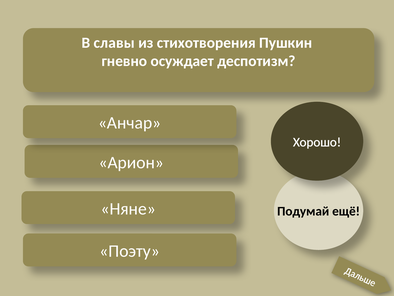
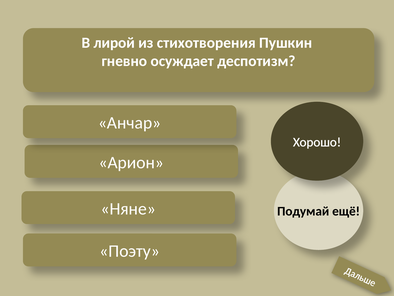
славы: славы -> лирой (114, 43)
